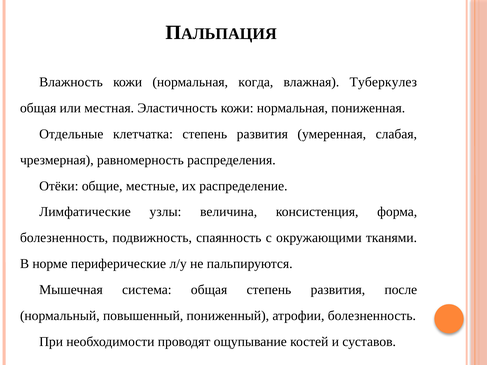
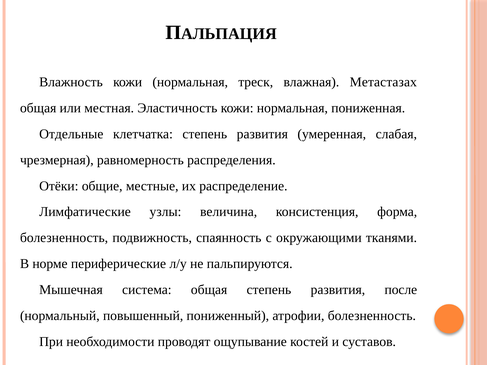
когда: когда -> треск (256, 82)
Туберкулез: Туберкулез -> Метастазах (383, 82)
